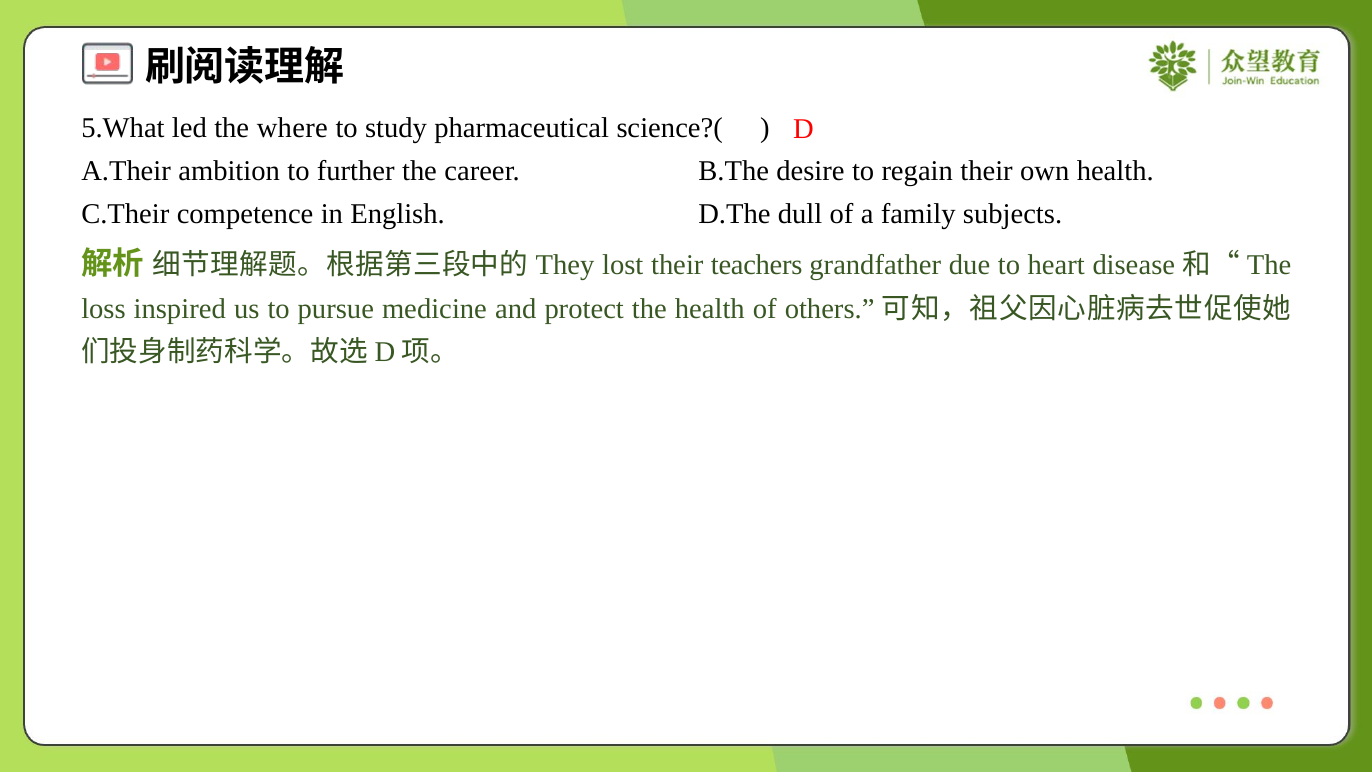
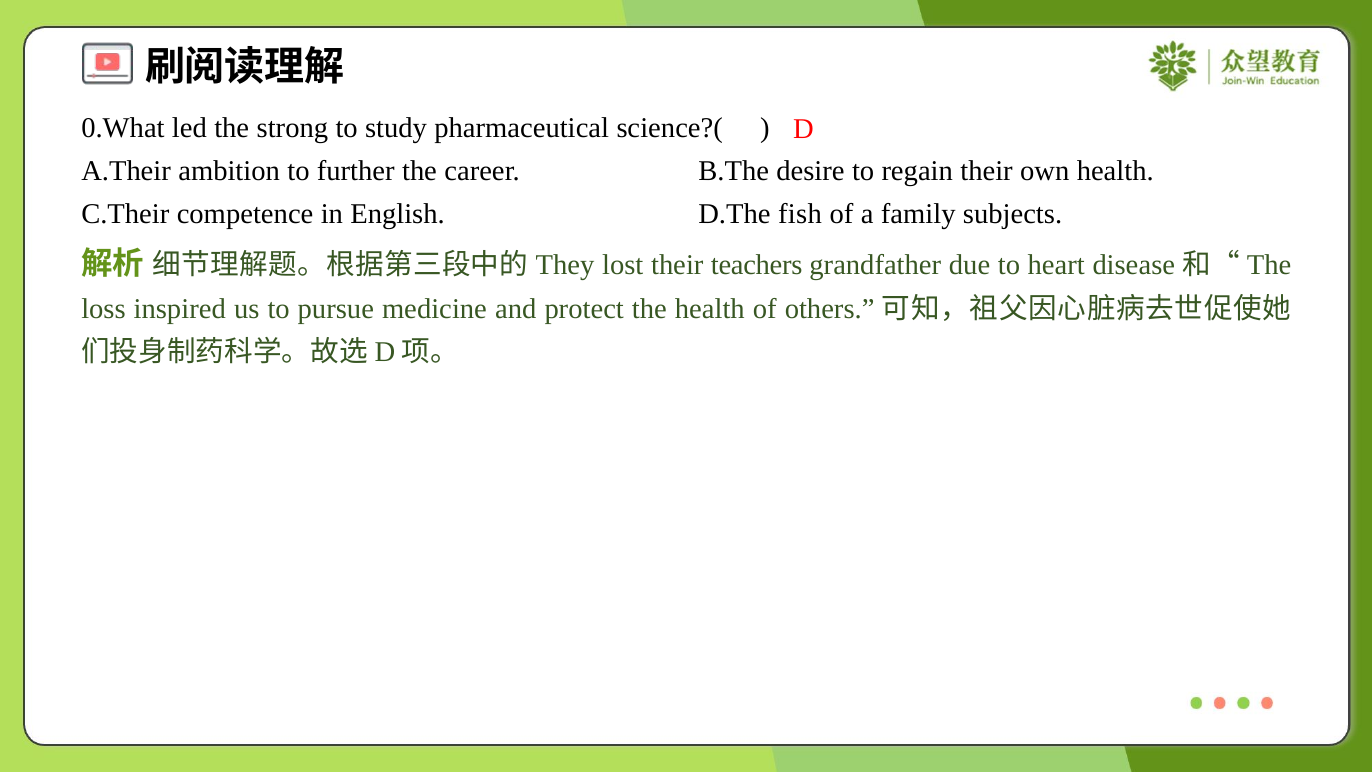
5.What: 5.What -> 0.What (123, 129)
where: where -> strong (292, 129)
dull: dull -> fish (800, 214)
